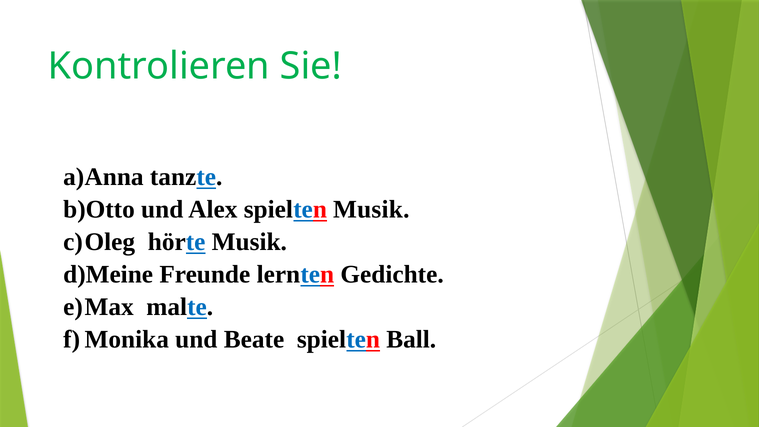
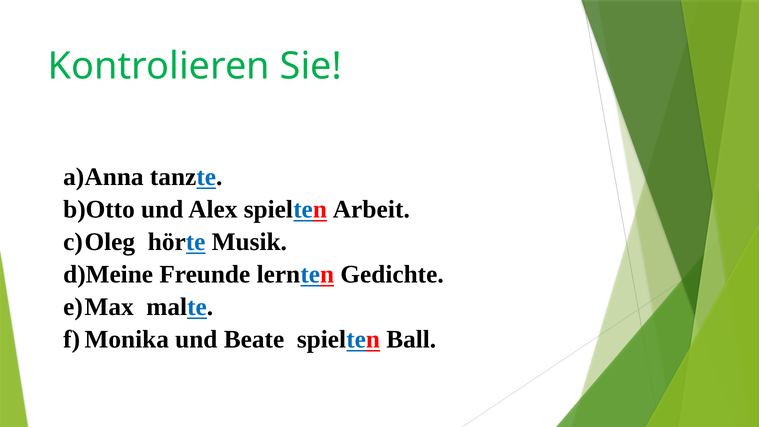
spielten Musik: Musik -> Arbeit (371, 210)
